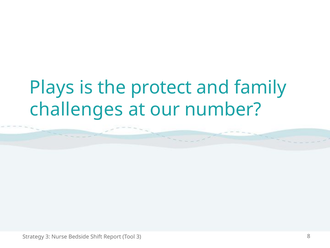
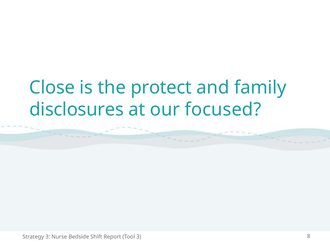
Plays: Plays -> Close (52, 87)
challenges: challenges -> disclosures (77, 109)
number: number -> focused (223, 109)
